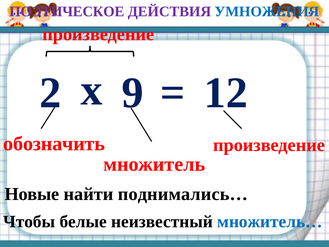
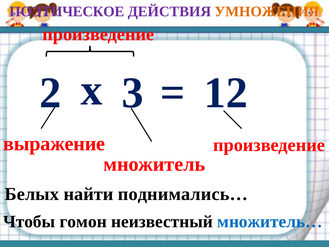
УМНОЖЕНИЯ colour: blue -> orange (267, 11)
9: 9 -> 3 (133, 93)
обозначить: обозначить -> выражение (54, 144)
Новые: Новые -> Белых (32, 194)
белые: белые -> гомон (83, 221)
